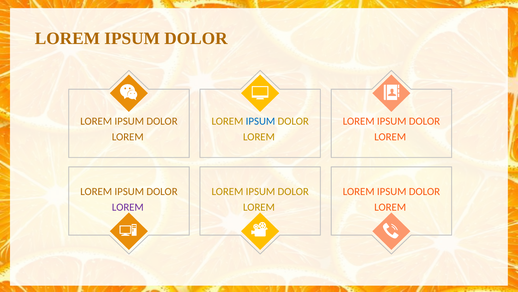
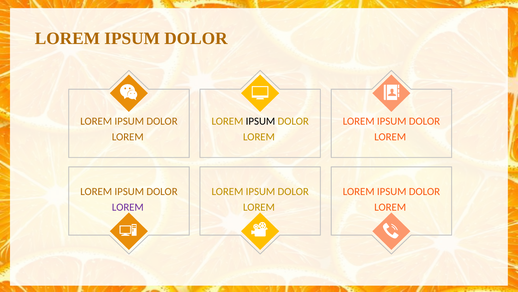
IPSUM colour: blue -> black (260, 121)
